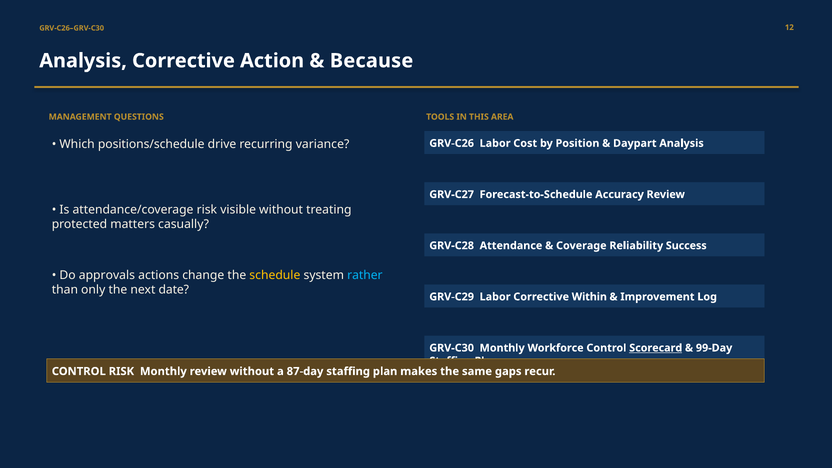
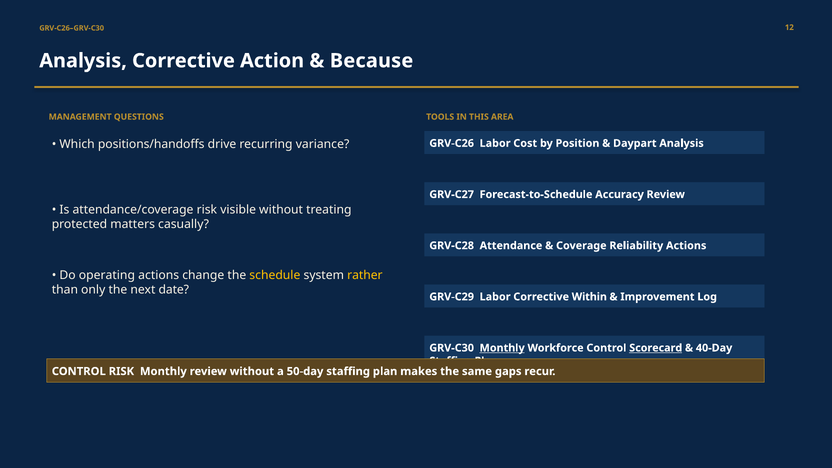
positions/schedule: positions/schedule -> positions/handoffs (151, 144)
Reliability Success: Success -> Actions (686, 246)
approvals: approvals -> operating (107, 275)
rather colour: light blue -> yellow (365, 275)
Monthly underline: none -> present (502, 348)
99-Day: 99-Day -> 40-Day (714, 348)
87-day: 87-day -> 50-day (305, 371)
